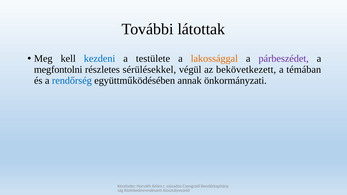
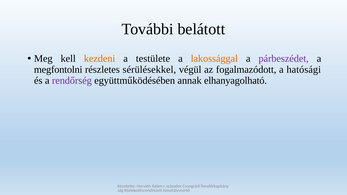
látottak: látottak -> belátott (201, 29)
kezdeni colour: blue -> orange (100, 59)
bekövetkezett: bekövetkezett -> fogalmazódott (246, 70)
témában: témában -> hatósági (304, 70)
rendőrség colour: blue -> purple (72, 81)
önkormányzati: önkormányzati -> elhanyagolható (235, 81)
